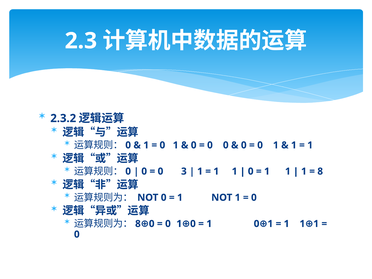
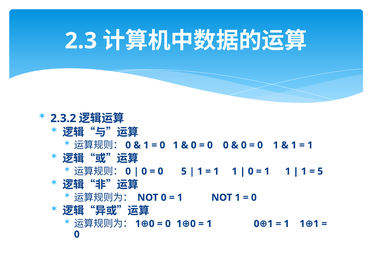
0 3: 3 -> 5 (184, 171)
8: 8 -> 5 (320, 171)
8: 8 -> 1 (138, 224)
